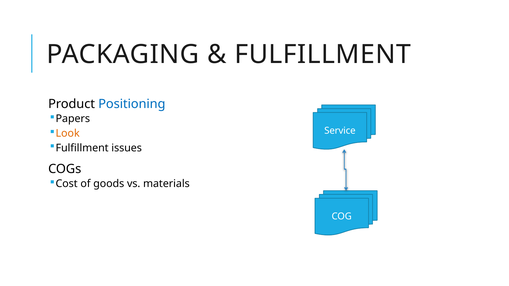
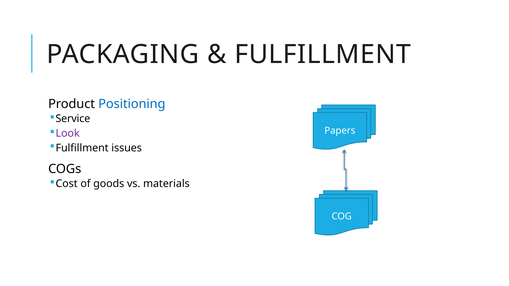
Papers: Papers -> Service (73, 119)
Look colour: orange -> purple (68, 134)
Service: Service -> Papers (340, 131)
